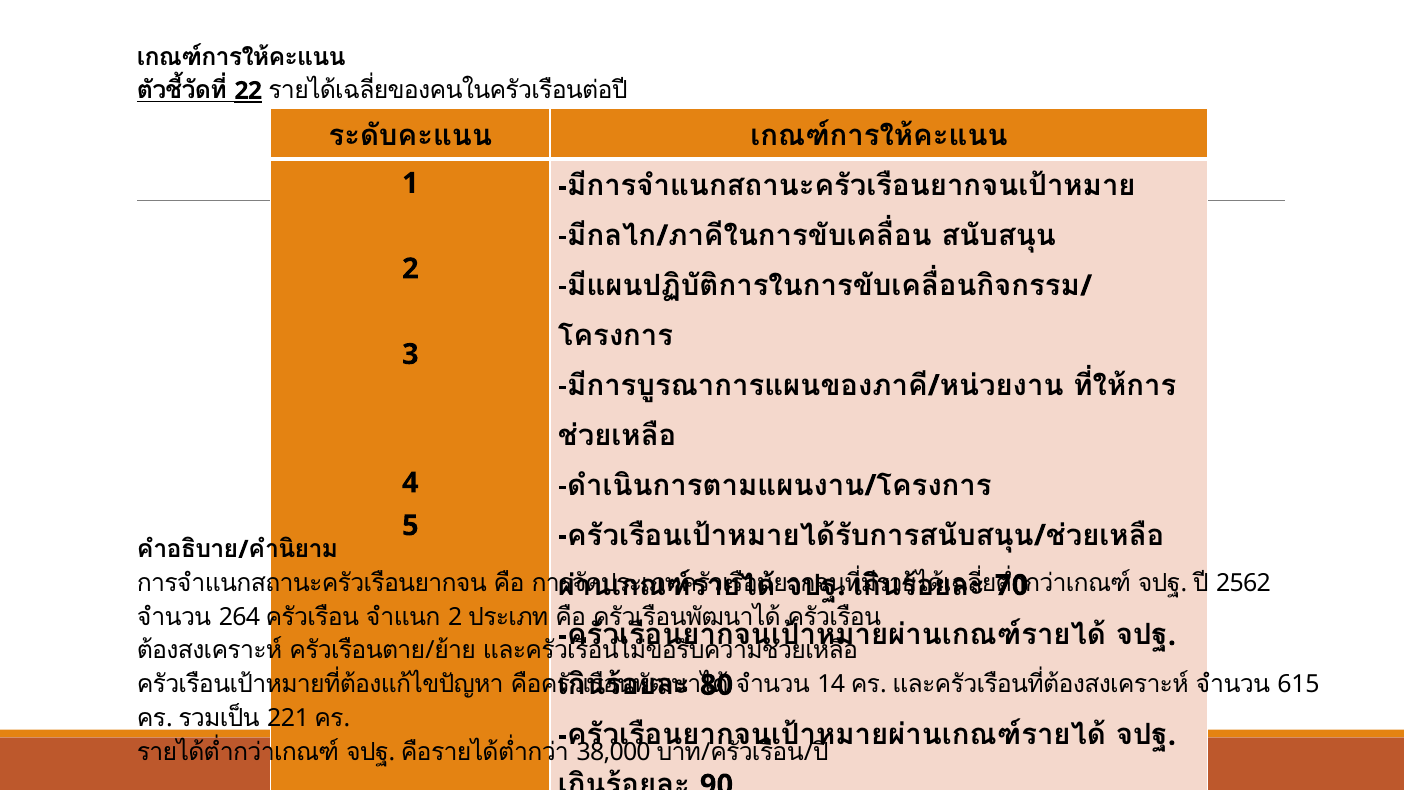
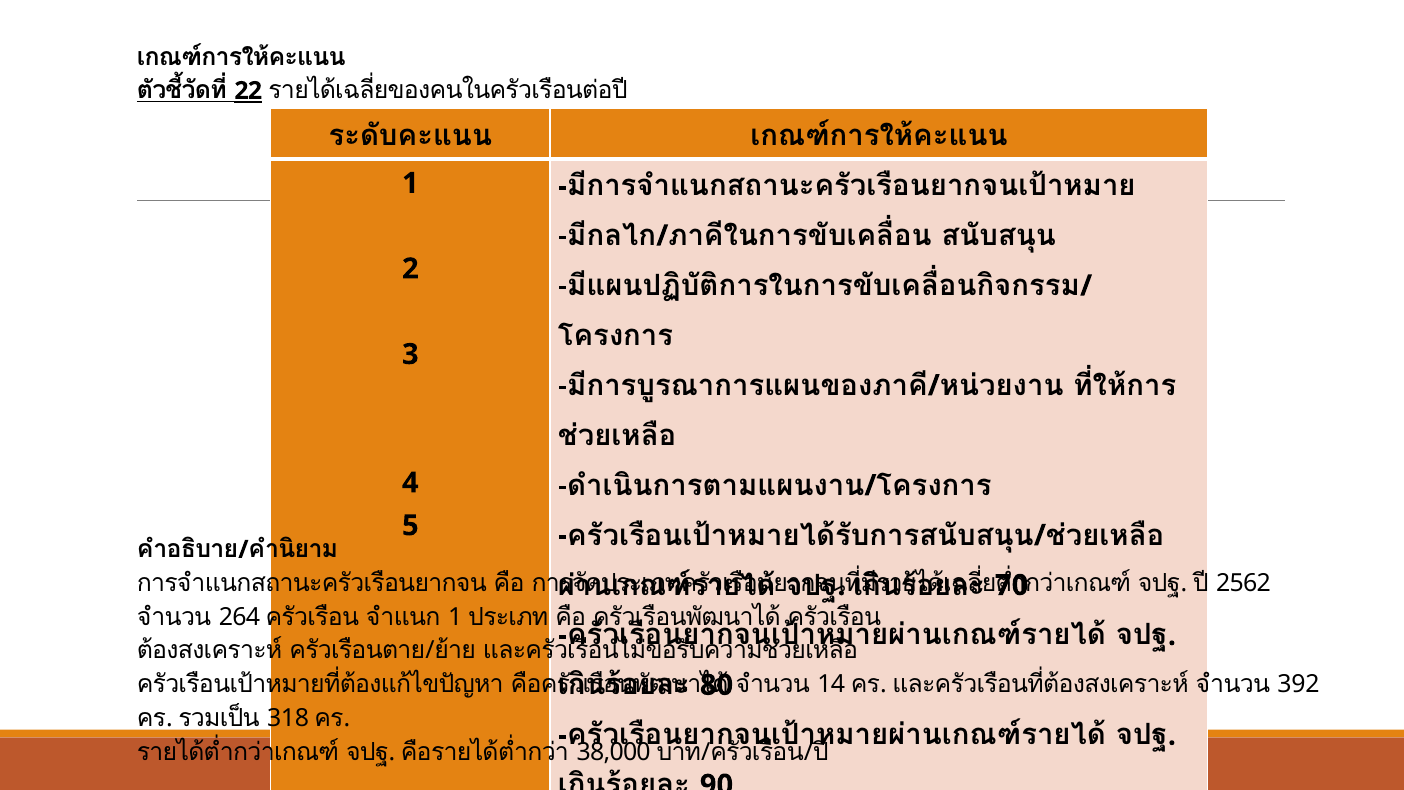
2: 2 -> 1 (455, 617)
615: 615 -> 392 (1299, 684)
221: 221 -> 318 (288, 718)
